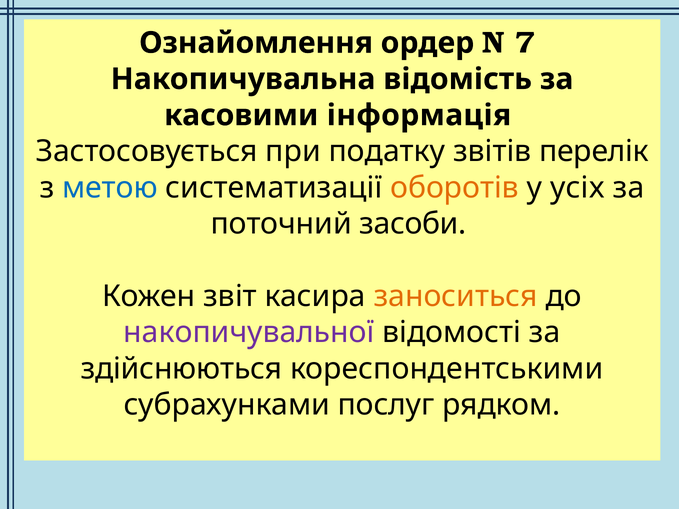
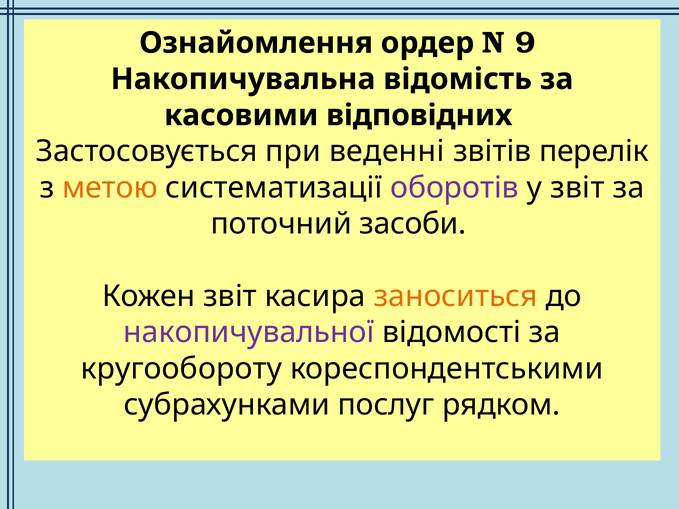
7: 7 -> 9 (525, 43)
інформація: інформація -> відповідних (419, 115)
податку: податку -> веденні (387, 152)
метою colour: blue -> orange (110, 188)
оборотів colour: orange -> purple (455, 188)
у усіх: усіх -> звіт (577, 188)
здійснюються: здійснюються -> кругообороту (181, 369)
